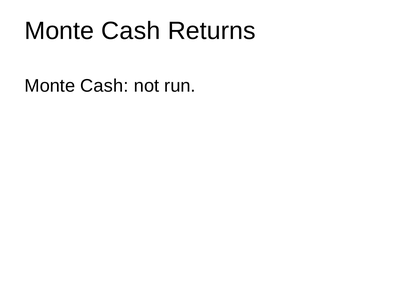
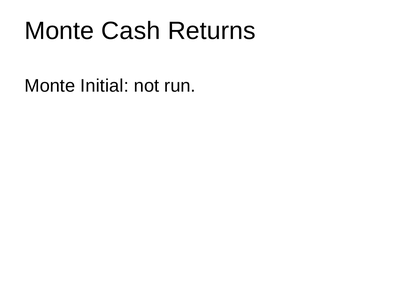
Cash: Cash -> Initial (104, 86)
